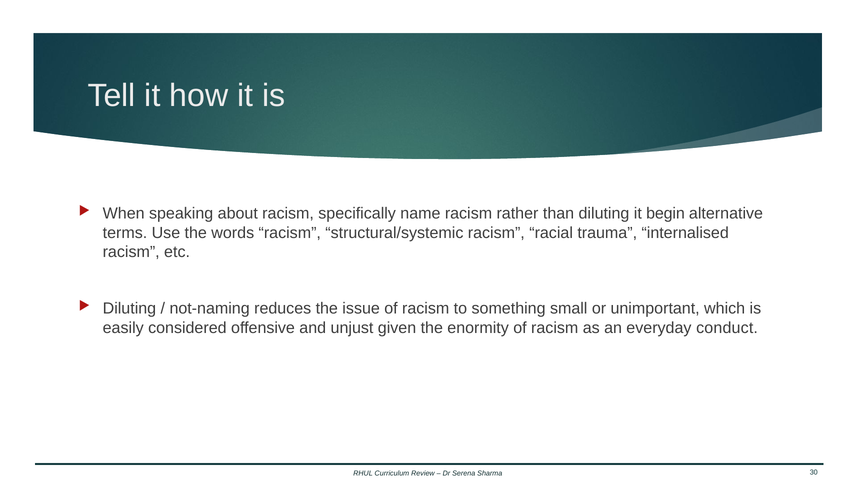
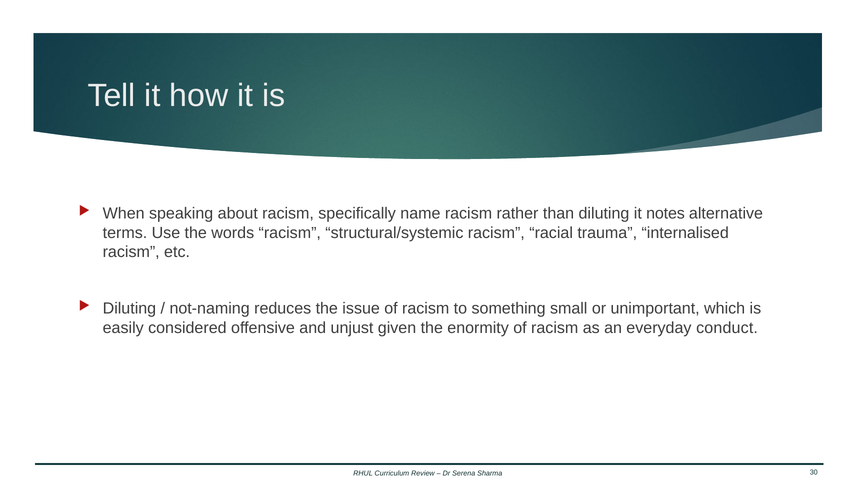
begin: begin -> notes (665, 213)
